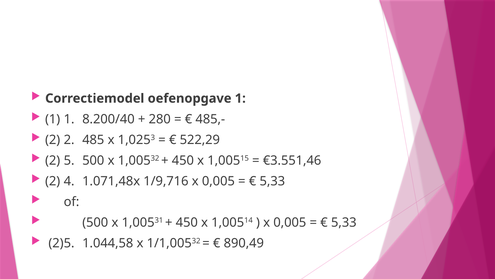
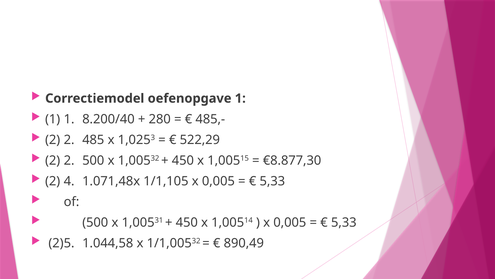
5: 5 -> 2 (69, 160)
€3.551,46: €3.551,46 -> €8.877,30 (292, 160)
1/9,716: 1/9,716 -> 1/1,105 (166, 181)
